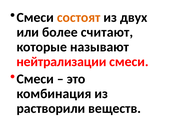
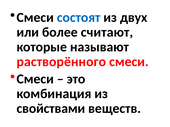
состоят colour: orange -> blue (79, 18)
нейтрализации: нейтрализации -> растворённого (61, 62)
растворили: растворили -> свойствами (51, 109)
